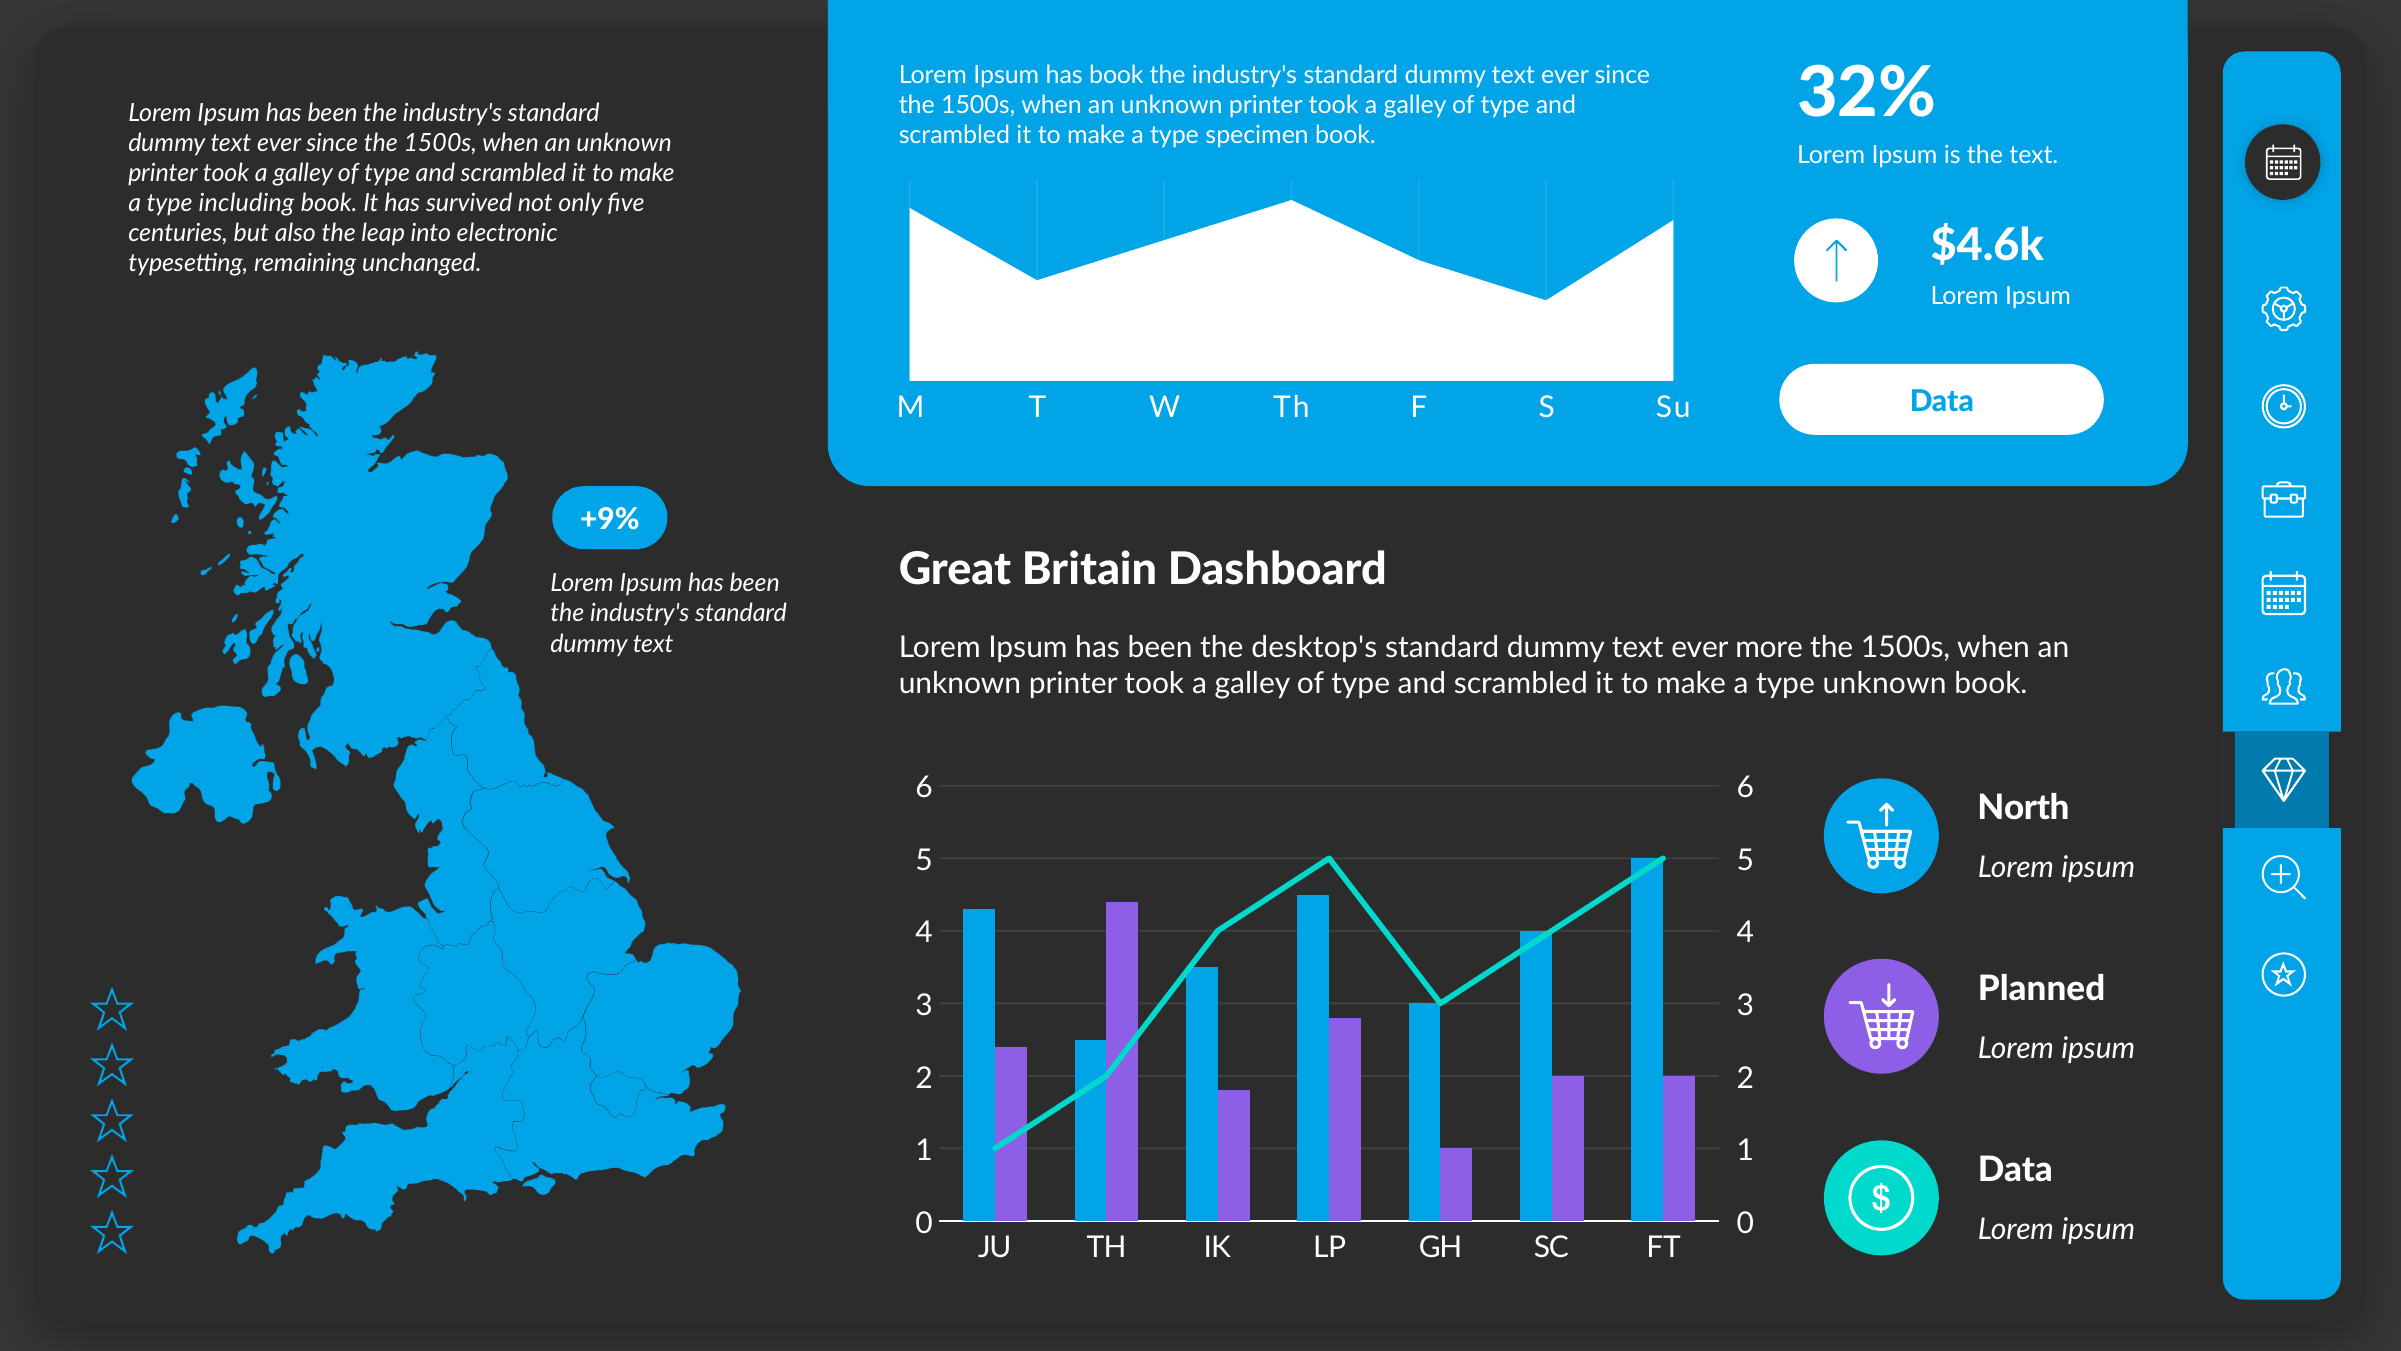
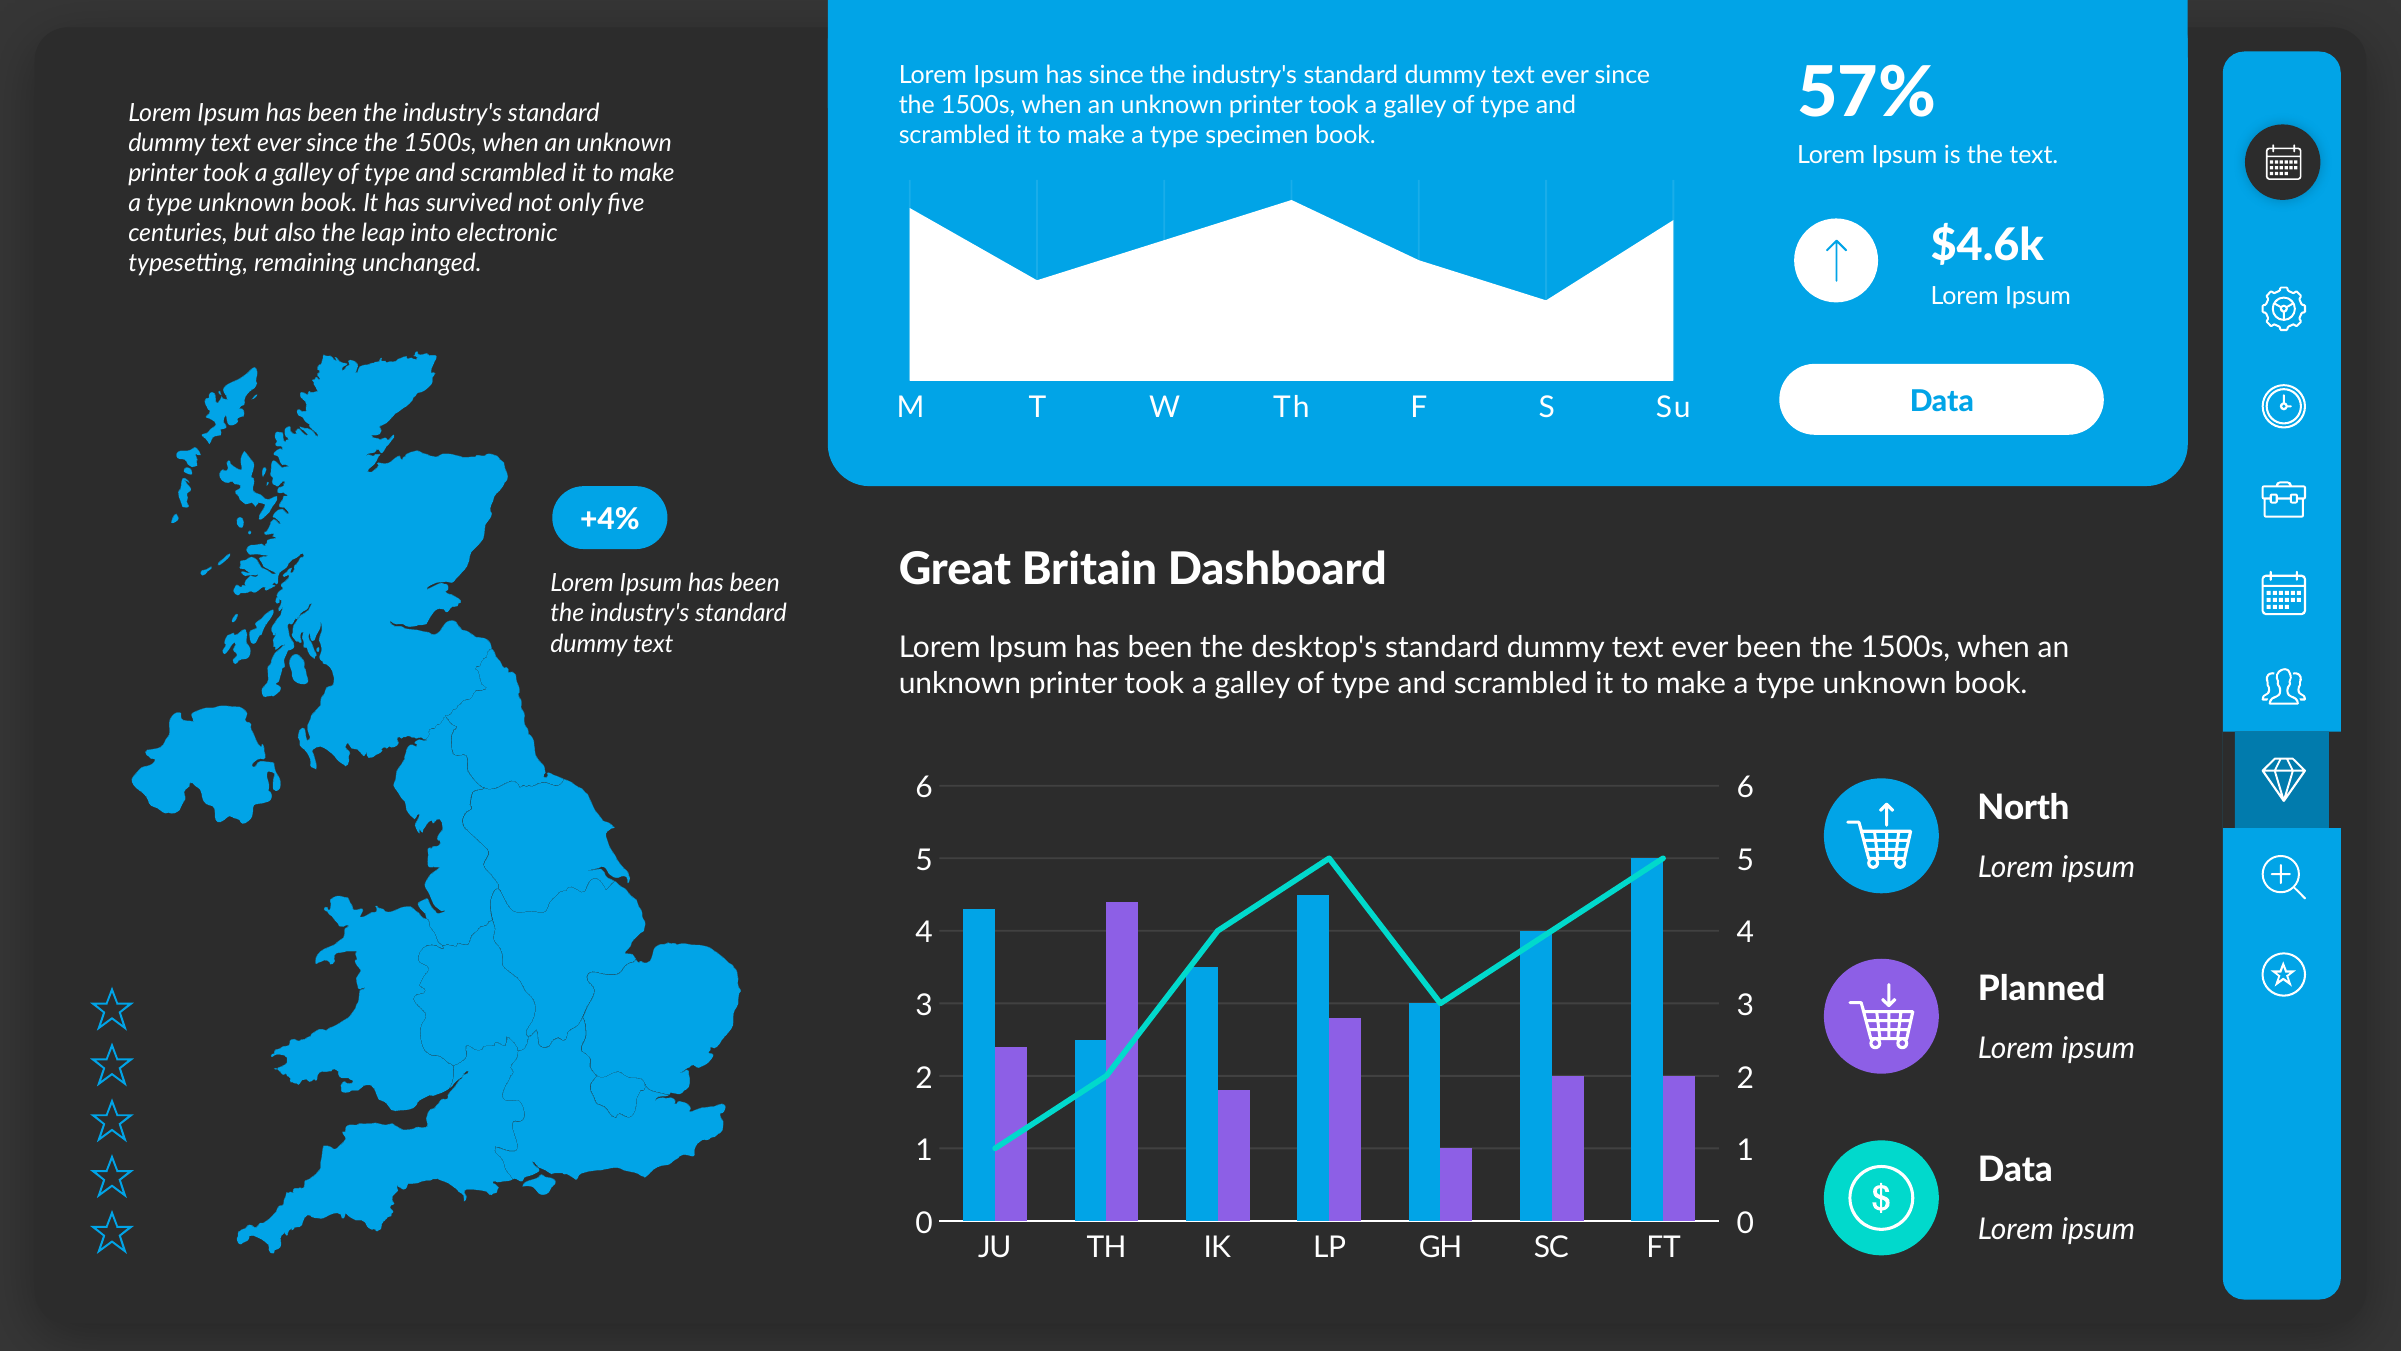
has book: book -> since (1116, 75)
32%: 32% -> 57% (1867, 93)
including: including -> unknown (247, 203)
+9%: +9% -> +4% (610, 519)
ever more: more -> been (1769, 647)
